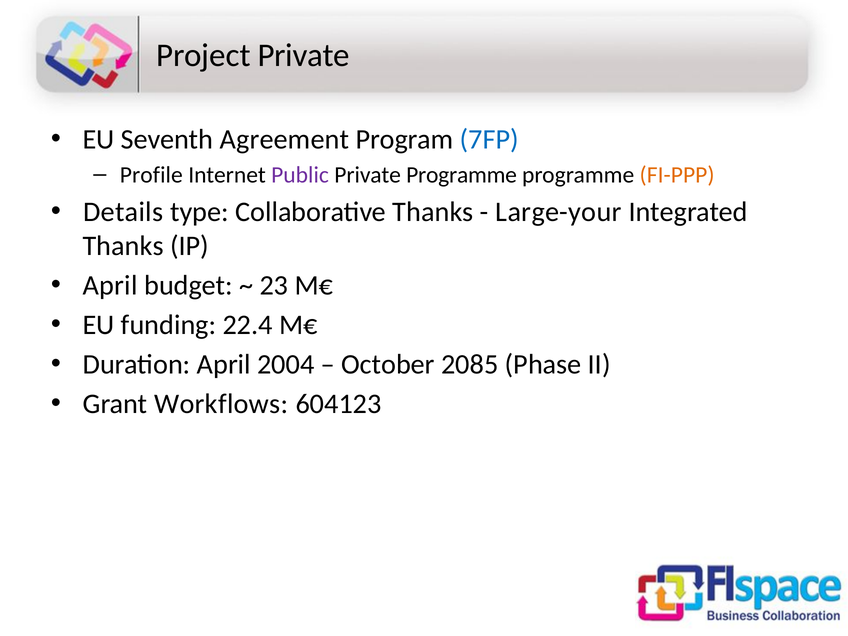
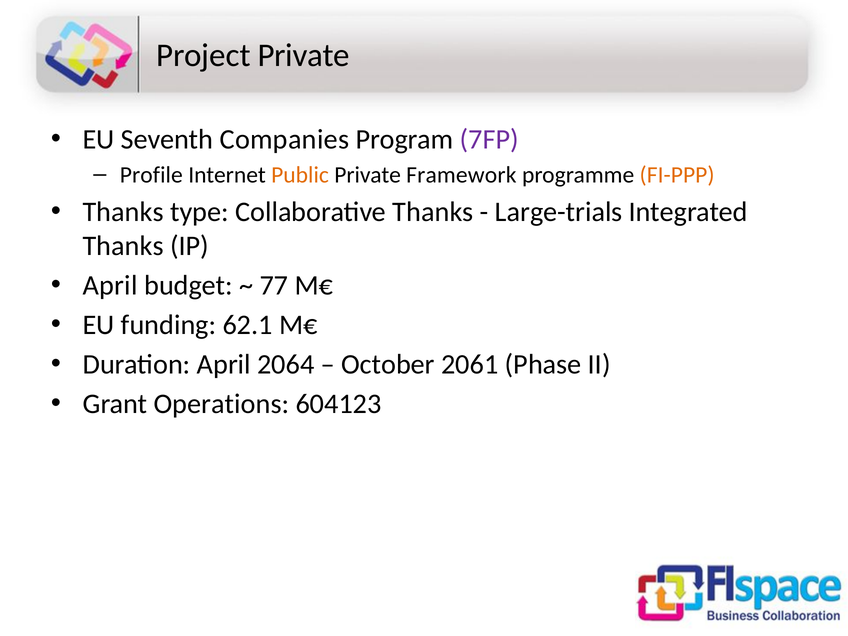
Agreement: Agreement -> Companies (284, 139)
7FP colour: blue -> purple (489, 139)
Public colour: purple -> orange (300, 175)
Private Programme: Programme -> Framework (461, 175)
Details: Details -> Thanks (123, 212)
Large-your: Large-your -> Large-trials (559, 212)
23: 23 -> 77 (274, 285)
22.4: 22.4 -> 62.1 (248, 325)
2004: 2004 -> 2064 (286, 365)
2085: 2085 -> 2061 (470, 365)
Workflows: Workflows -> Operations (221, 404)
